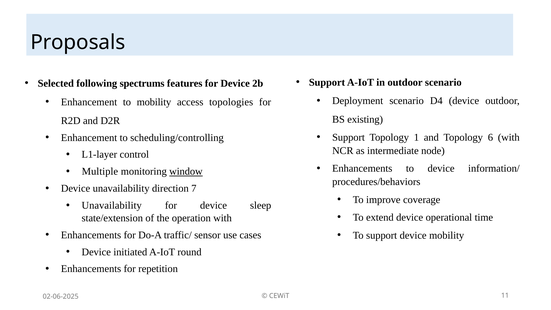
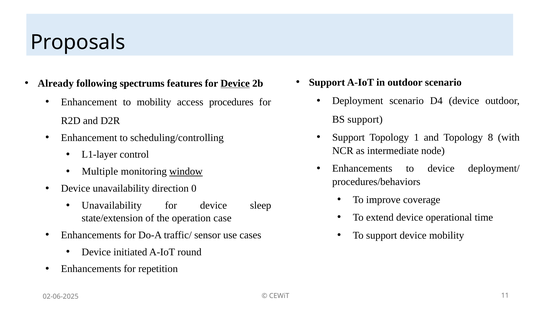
Selected: Selected -> Already (56, 83)
Device underline: none -> present (235, 83)
topologies: topologies -> procedures (231, 102)
BS existing: existing -> support (365, 119)
6: 6 -> 8 (490, 137)
information/: information/ -> deployment/ (494, 168)
7: 7 -> 0 (194, 189)
operation with: with -> case (223, 218)
